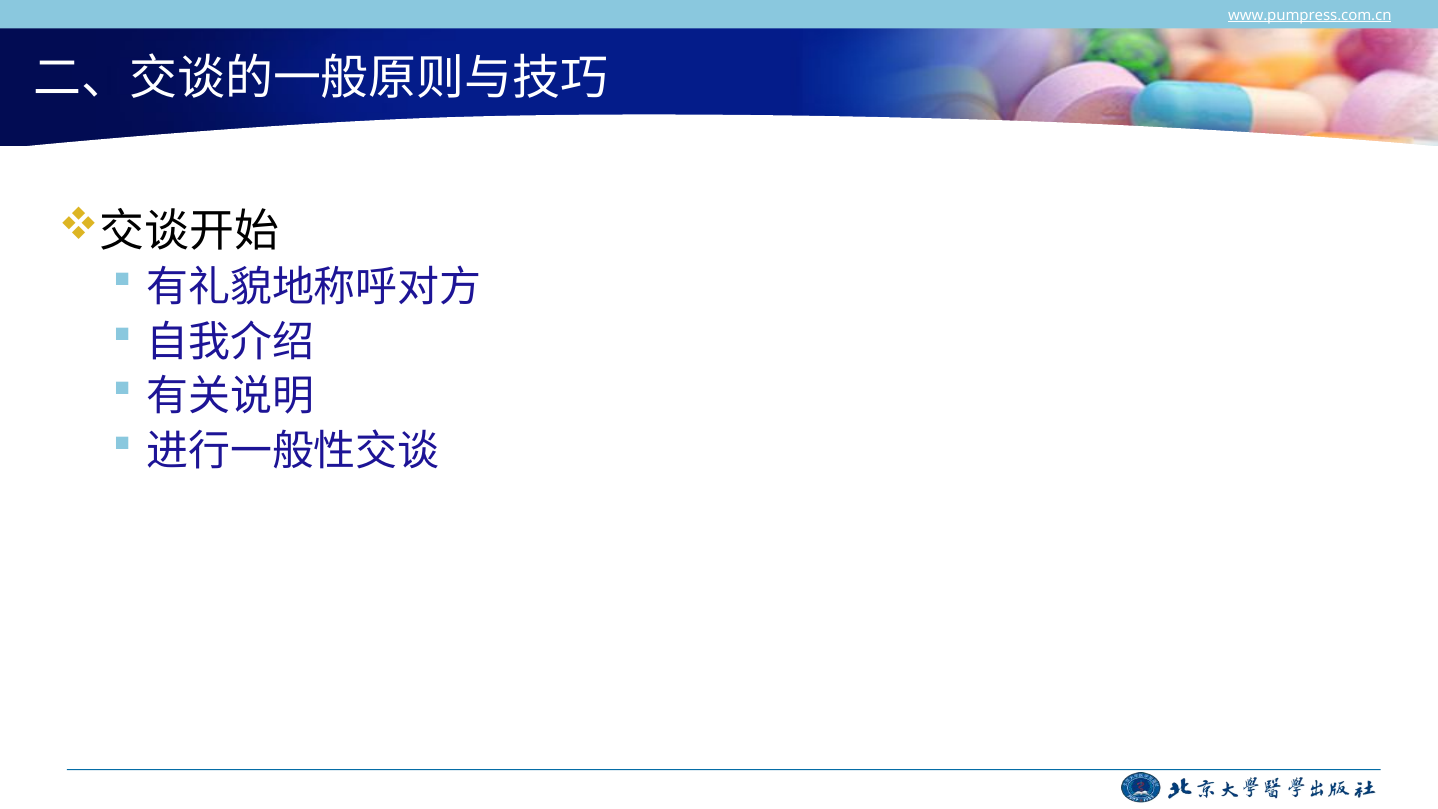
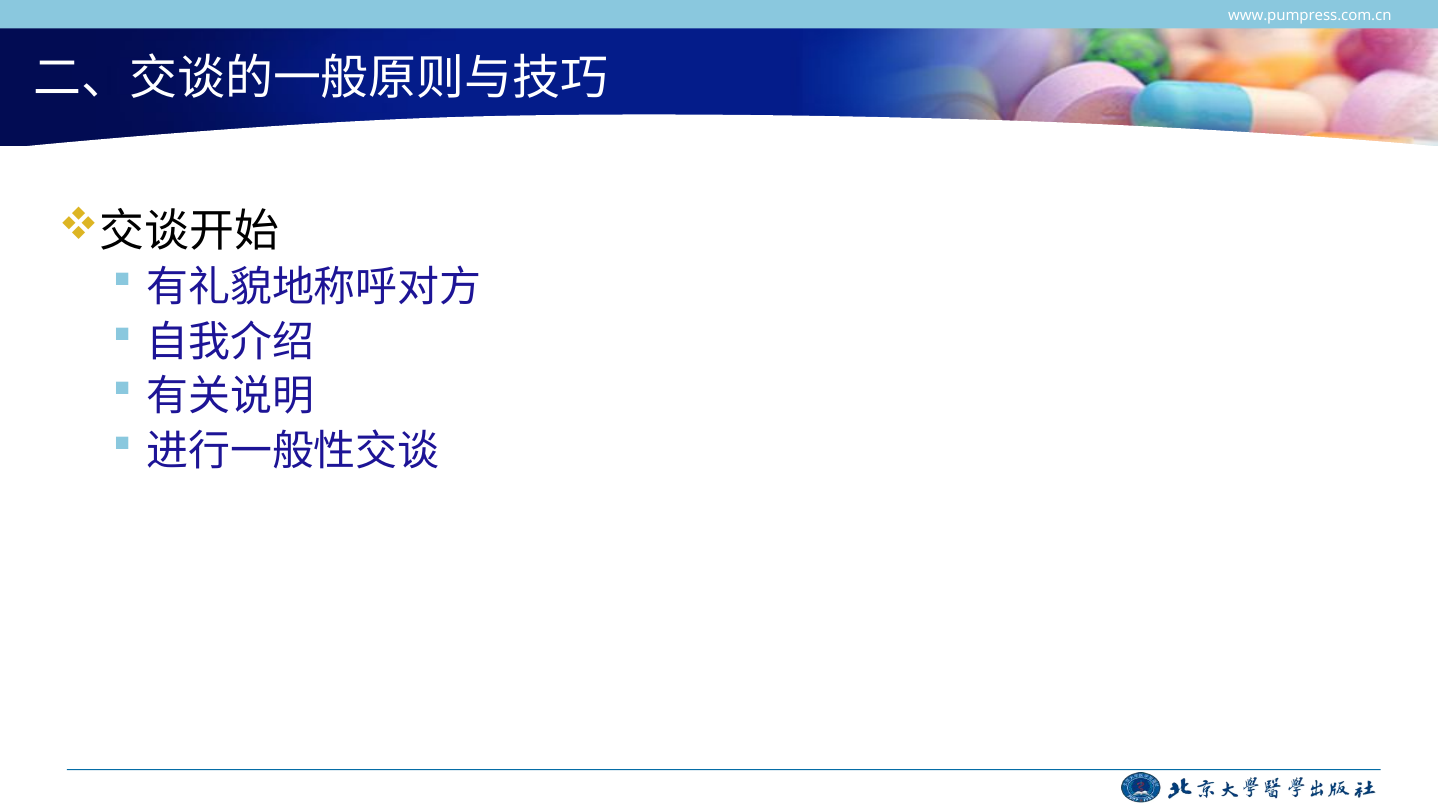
www.pumpress.com.cn underline: present -> none (1310, 15)
